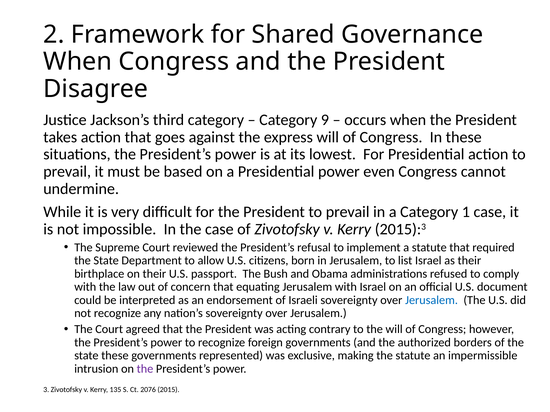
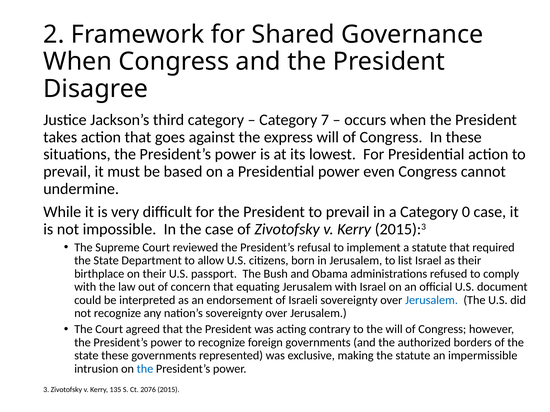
9: 9 -> 7 (325, 120)
1: 1 -> 0 (466, 212)
the colour: purple -> blue (145, 369)
